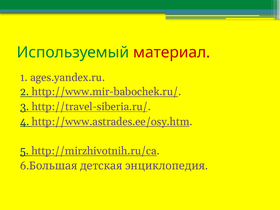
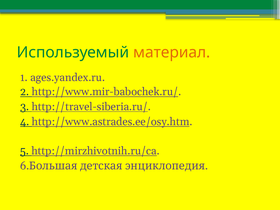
материал colour: red -> orange (172, 52)
